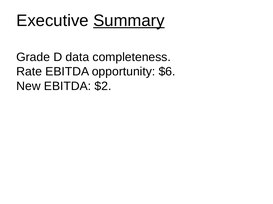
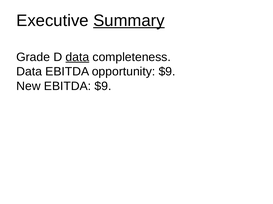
data underline: none -> present (77, 57)
Rate: Rate -> Data (29, 72)
opportunity $6: $6 -> $9 (167, 72)
EBITDA $2: $2 -> $9 (103, 86)
